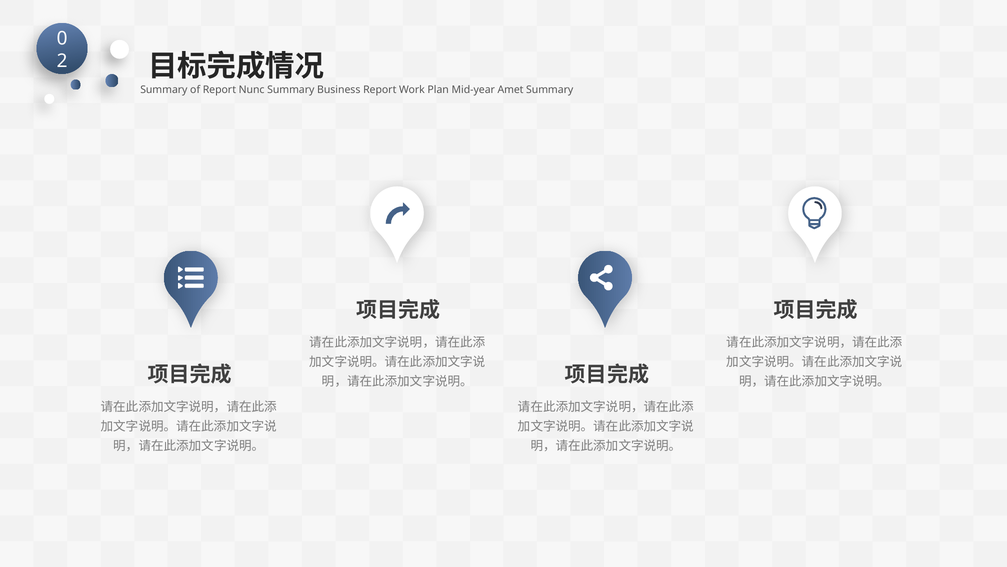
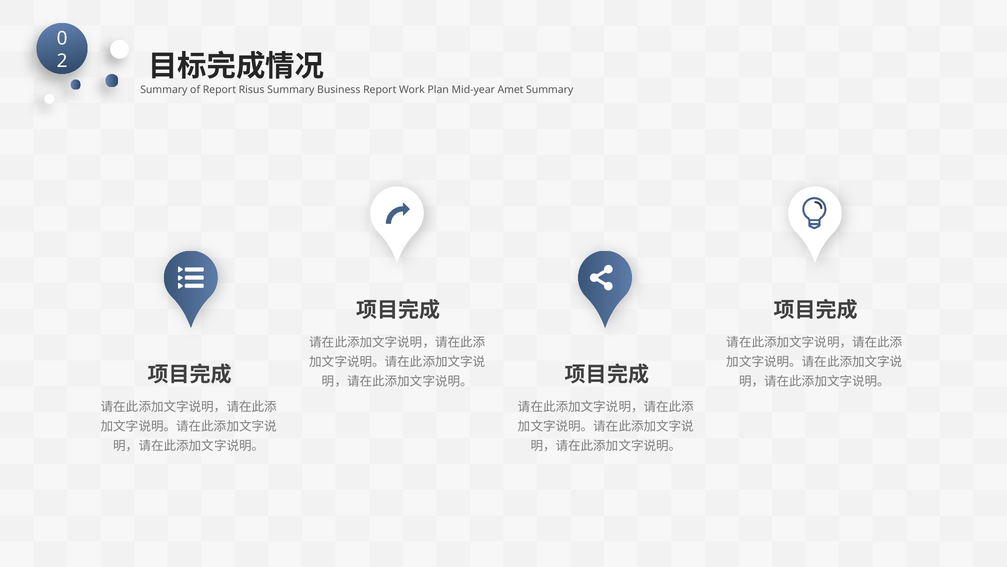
Nunc: Nunc -> Risus (252, 90)
